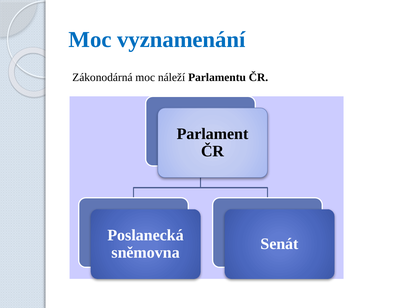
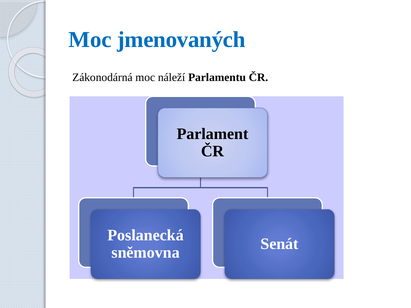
vyznamenání: vyznamenání -> jmenovaných (181, 40)
